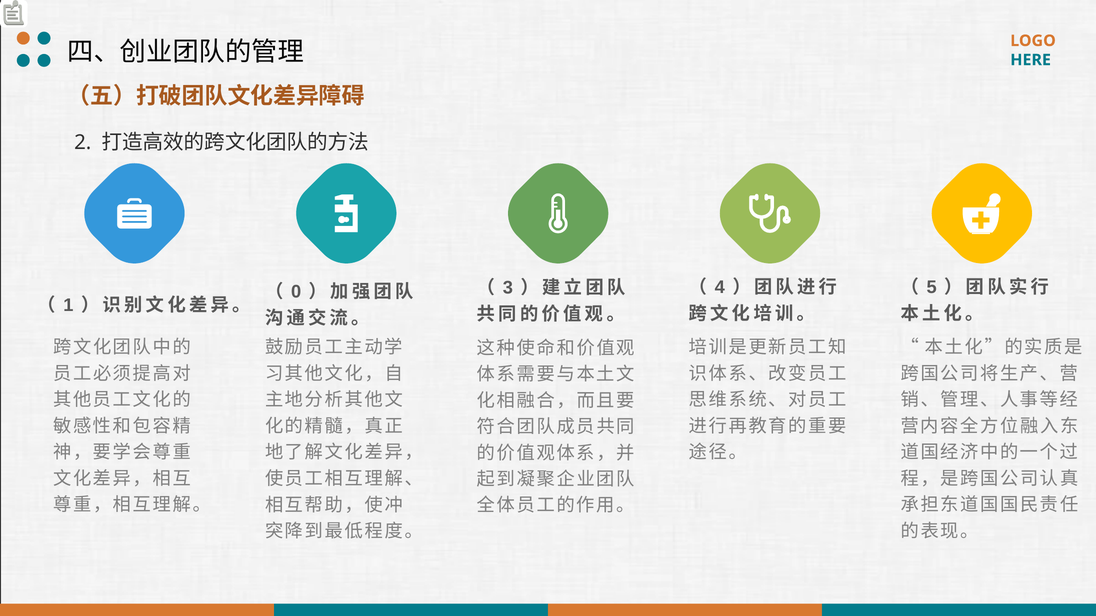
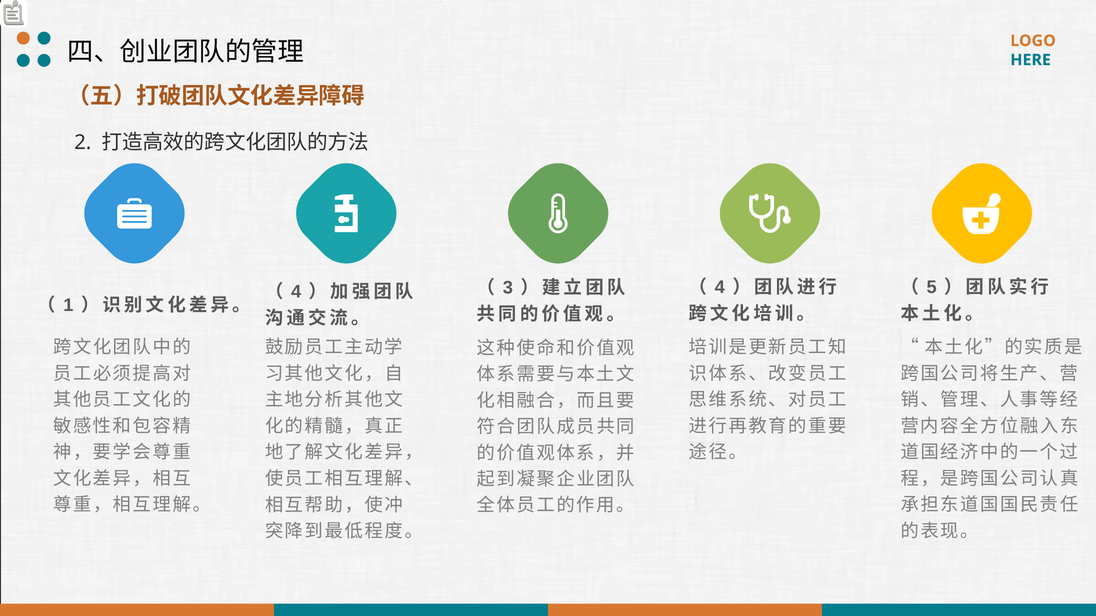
0: 0 -> 4 (296, 292)
